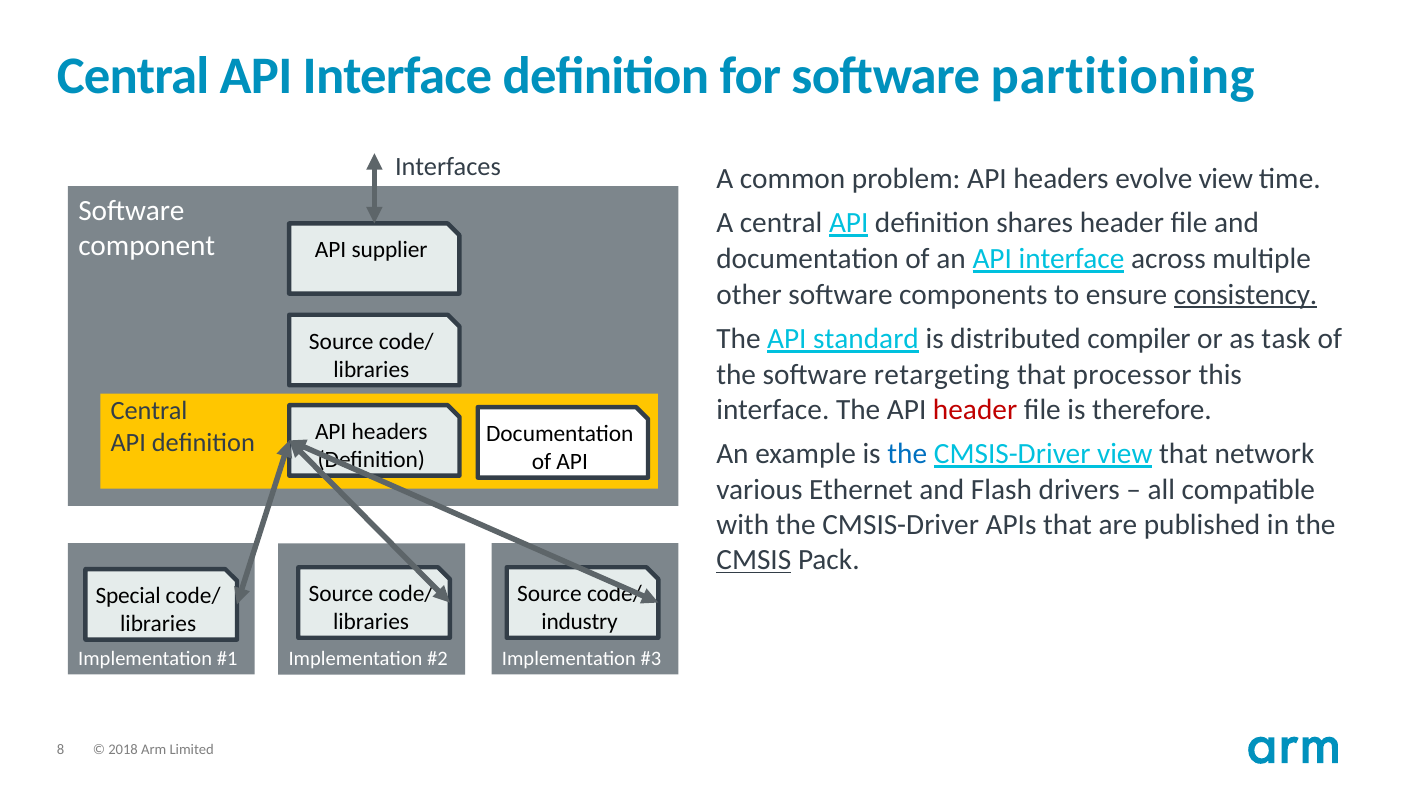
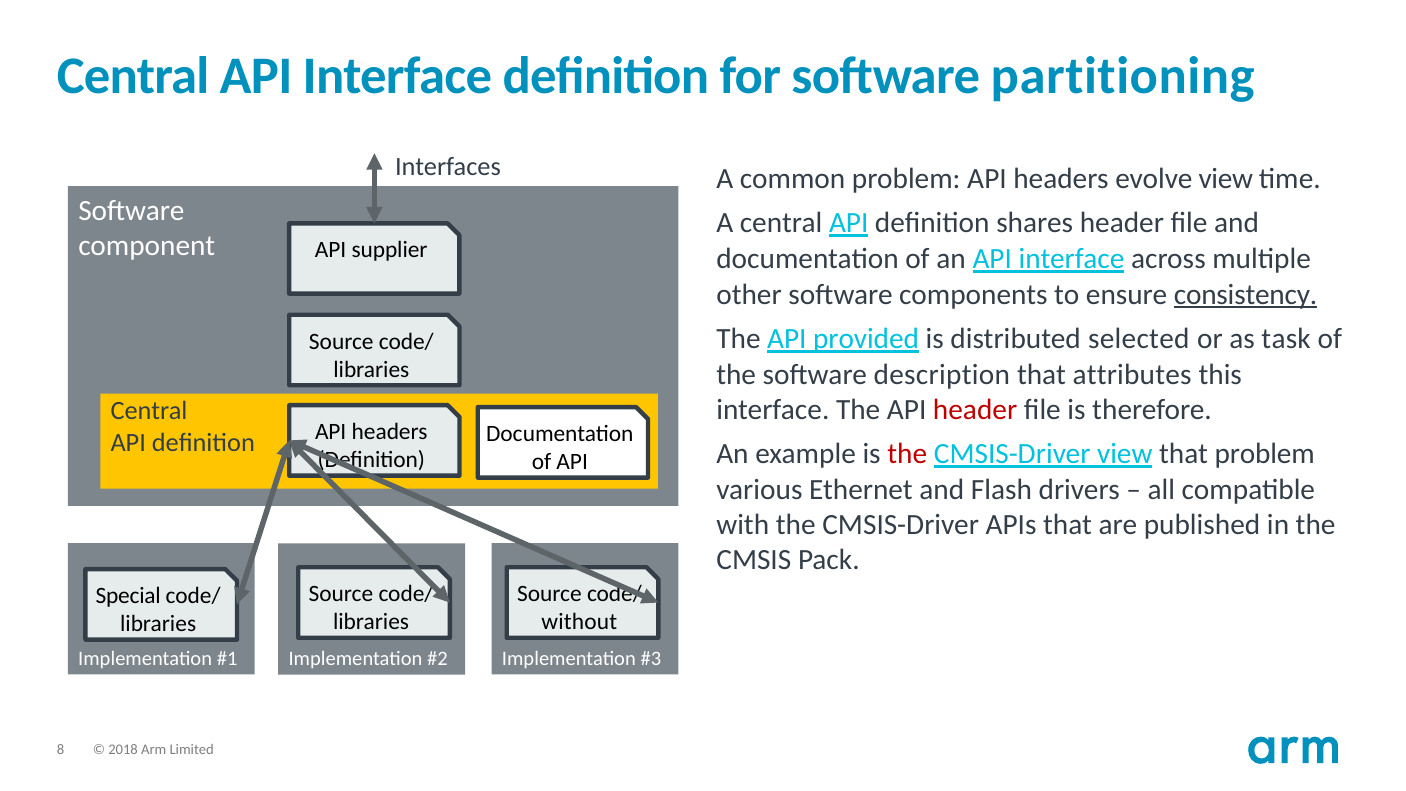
standard: standard -> provided (866, 339)
compiler: compiler -> selected (1139, 339)
retargeting: retargeting -> description (942, 374)
processor: processor -> attributes (1132, 374)
the colour: blue -> red (907, 454)
that network: network -> problem (1265, 454)
CMSIS underline: present -> none (754, 560)
industry: industry -> without (579, 622)
